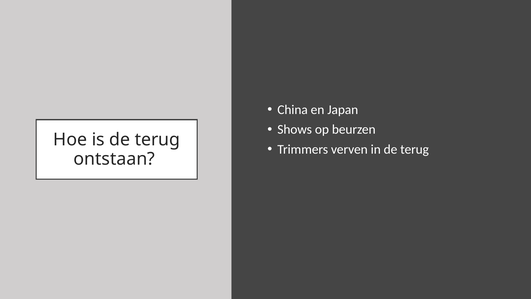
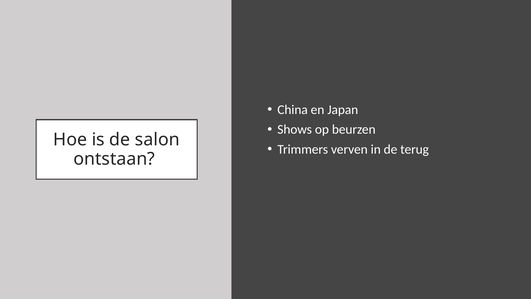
is de terug: terug -> salon (157, 140)
